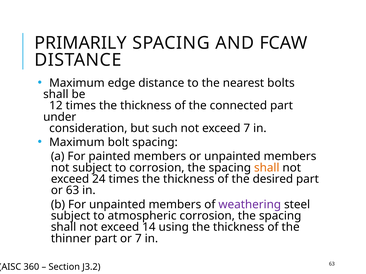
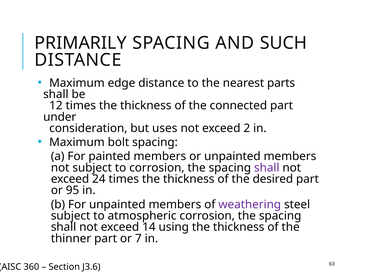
FCAW: FCAW -> SUCH (283, 43)
bolts: bolts -> parts (281, 83)
such: such -> uses (165, 128)
exceed 7: 7 -> 2 (247, 128)
shall colour: orange -> purple (267, 168)
or 63: 63 -> 95 (73, 191)
J3.2: J3.2 -> J3.6 (91, 267)
